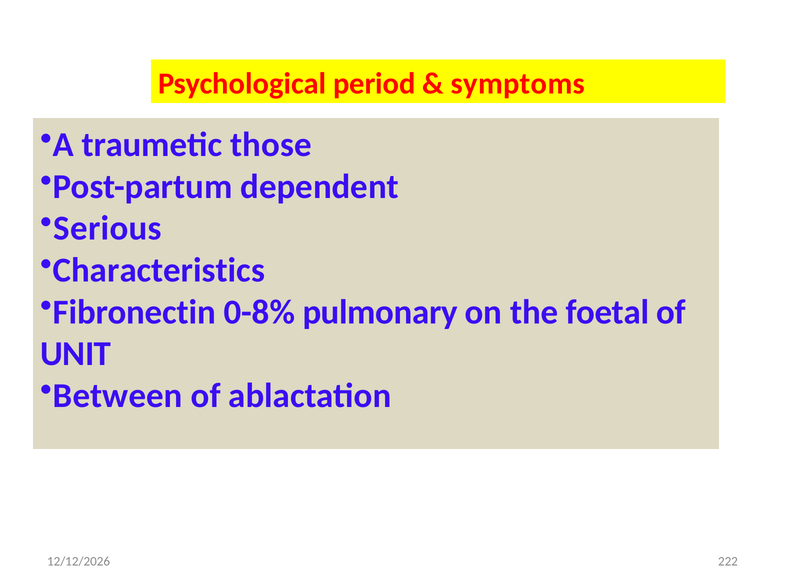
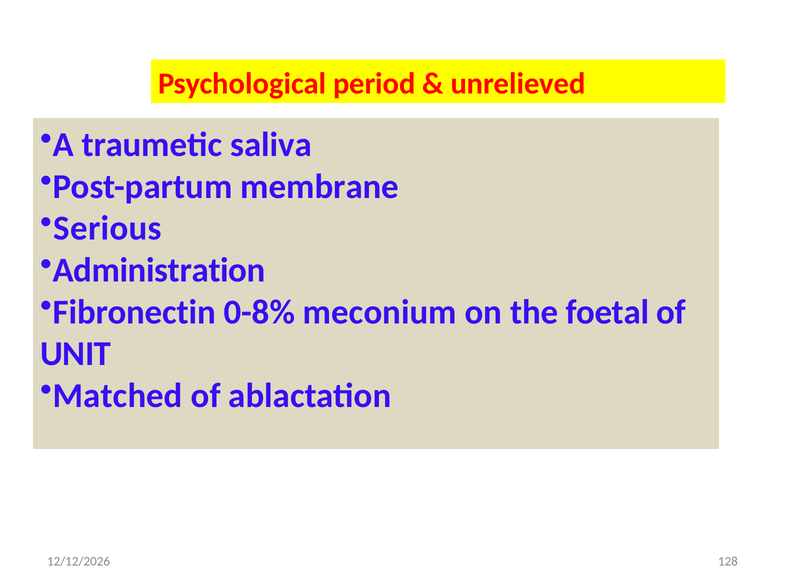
symptoms: symptoms -> unrelieved (518, 84)
those: those -> saliva (271, 145)
dependent: dependent -> membrane (320, 187)
Characteristics: Characteristics -> Administration (159, 271)
pulmonary: pulmonary -> meconium (380, 312)
Between: Between -> Matched (118, 396)
222: 222 -> 128 (728, 562)
